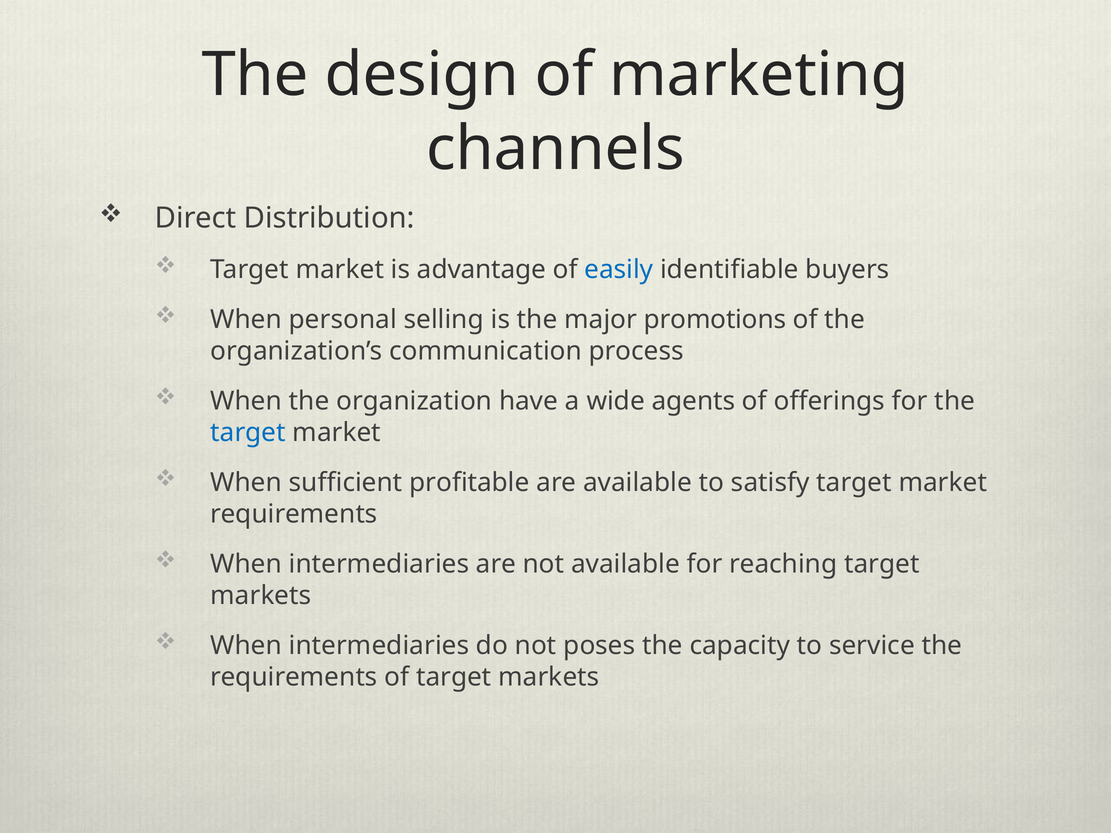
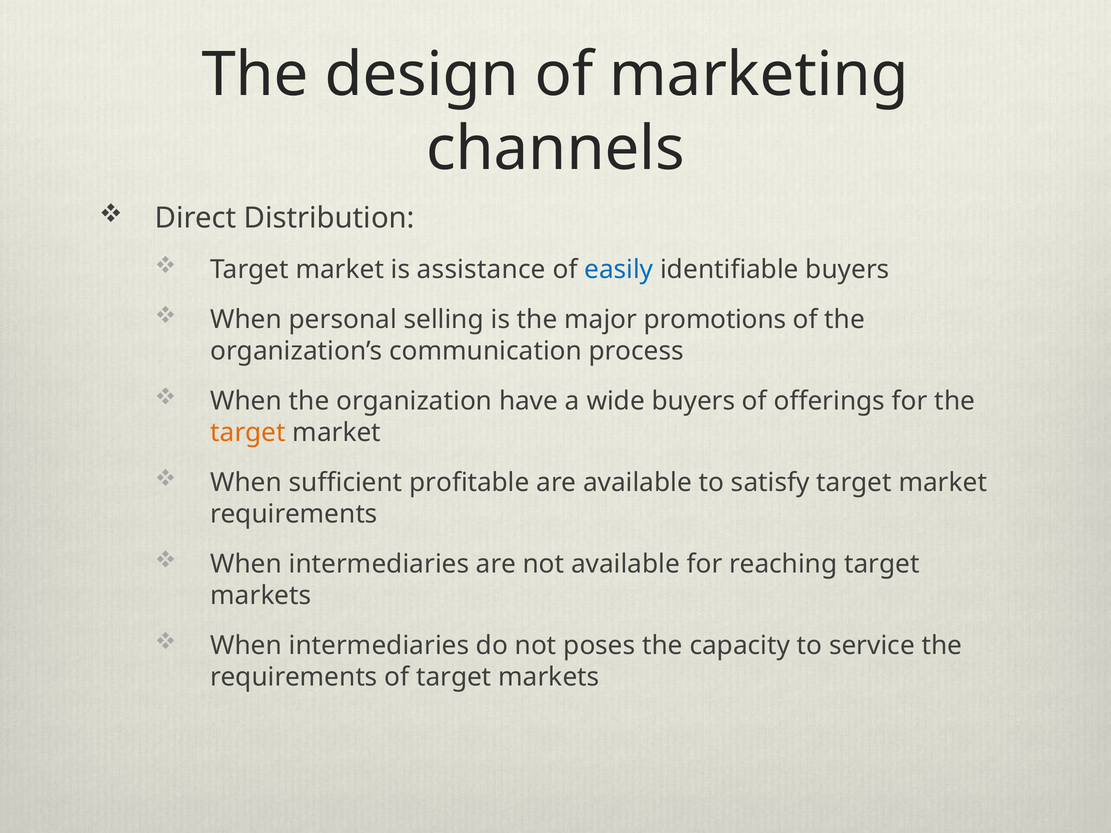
advantage: advantage -> assistance (481, 270)
wide agents: agents -> buyers (694, 401)
target colour: blue -> orange (248, 433)
